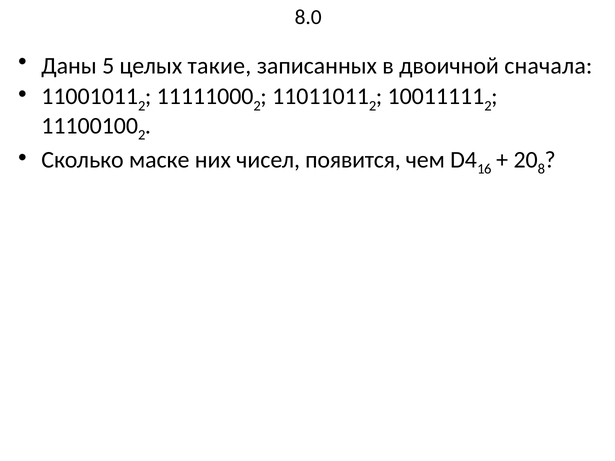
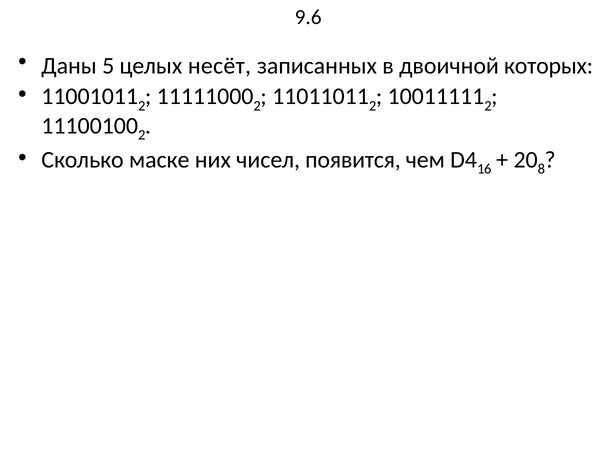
8.0: 8.0 -> 9.6 (308, 17)
такие: такие -> несёт (219, 66)
сначала: сначала -> которых (549, 66)
